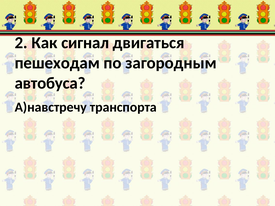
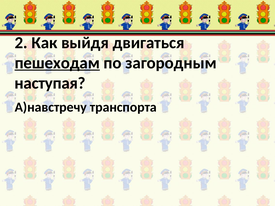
сигнал: сигнал -> выйдя (85, 43)
пешеходам underline: none -> present (57, 63)
автобуса: автобуса -> наступая (50, 83)
